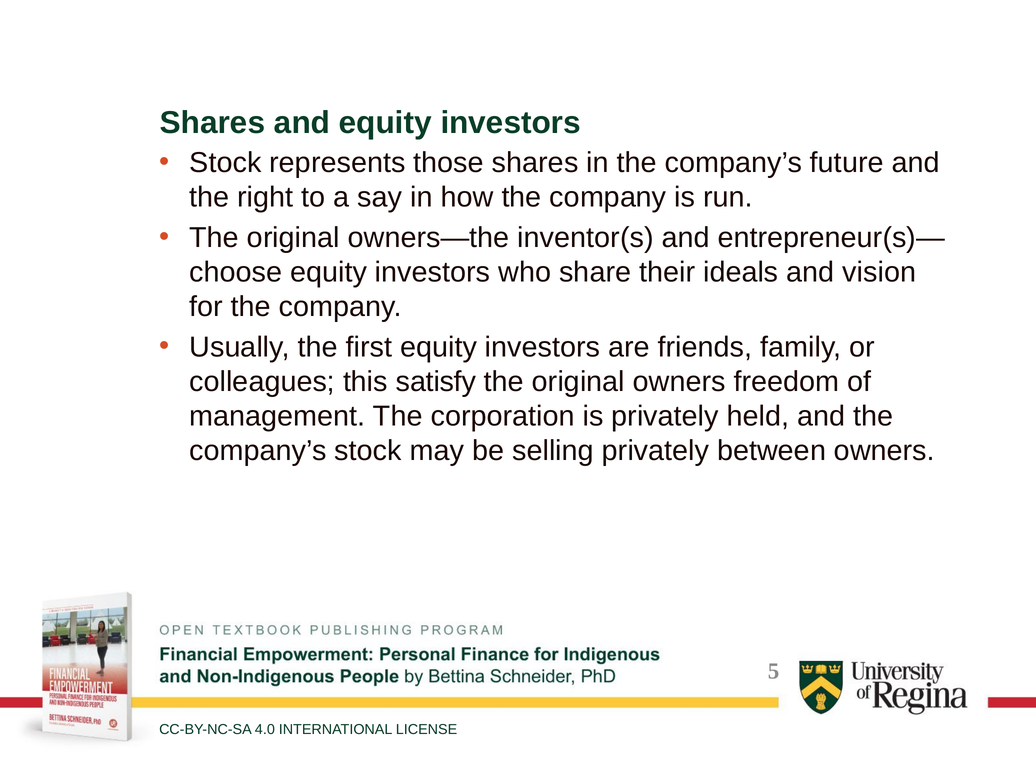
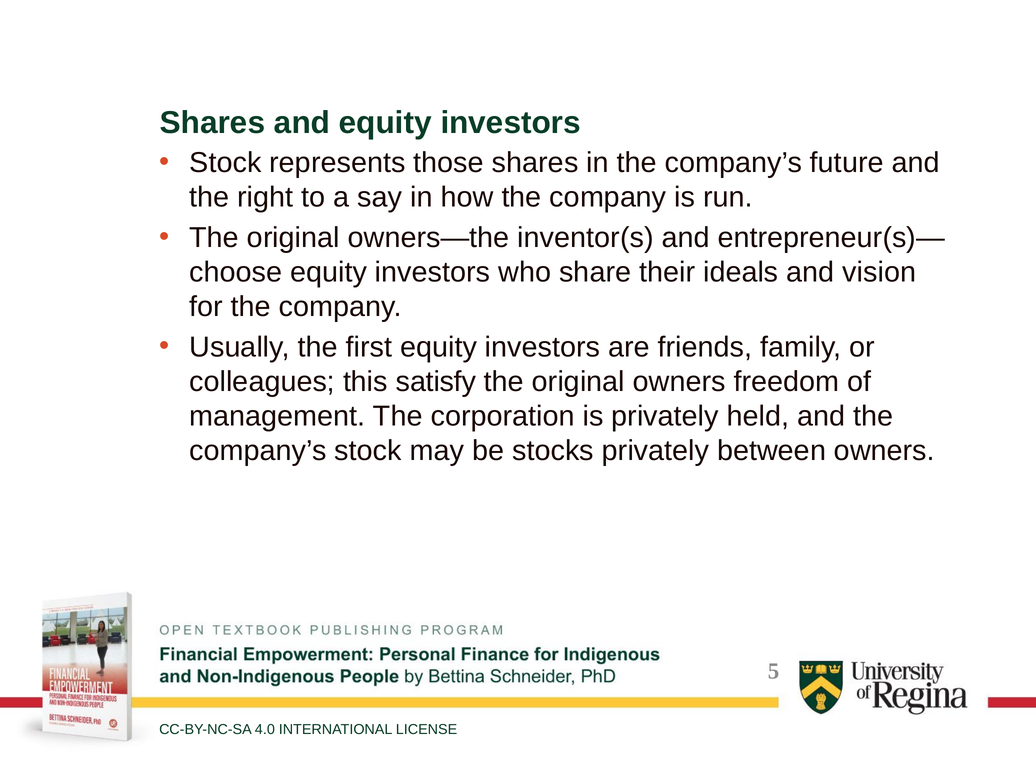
selling: selling -> stocks (553, 451)
